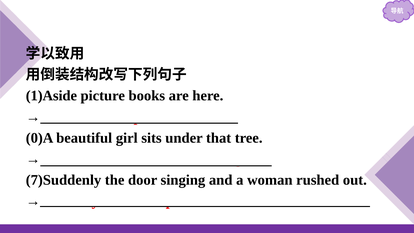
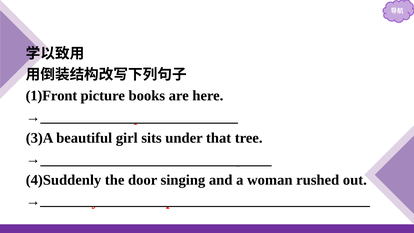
1)Aside: 1)Aside -> 1)Front (51, 96)
0)A: 0)A -> 3)A (40, 138)
7)Suddenly: 7)Suddenly -> 4)Suddenly (64, 180)
